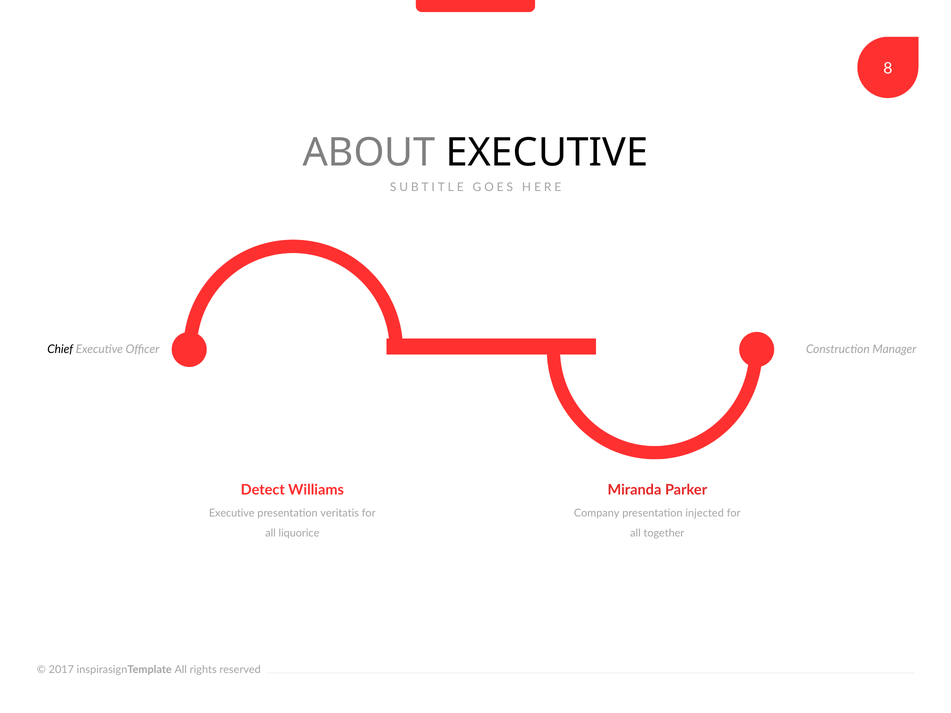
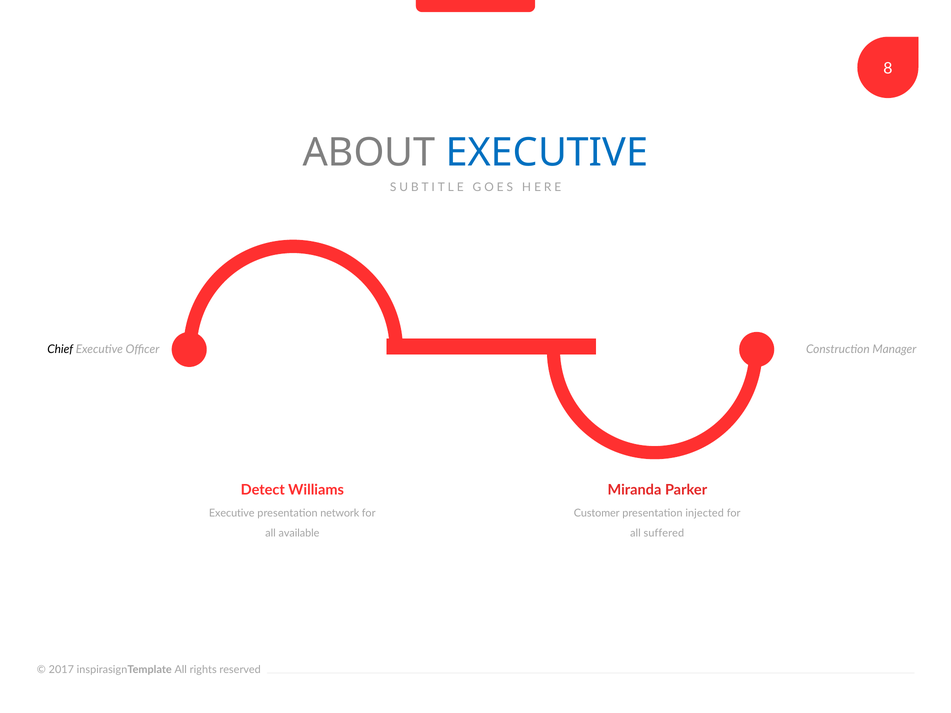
EXECUTIVE colour: black -> blue (547, 153)
veritatis: veritatis -> network (340, 514)
Company: Company -> Customer (597, 514)
liquorice: liquorice -> available (299, 533)
together: together -> suffered (664, 533)
